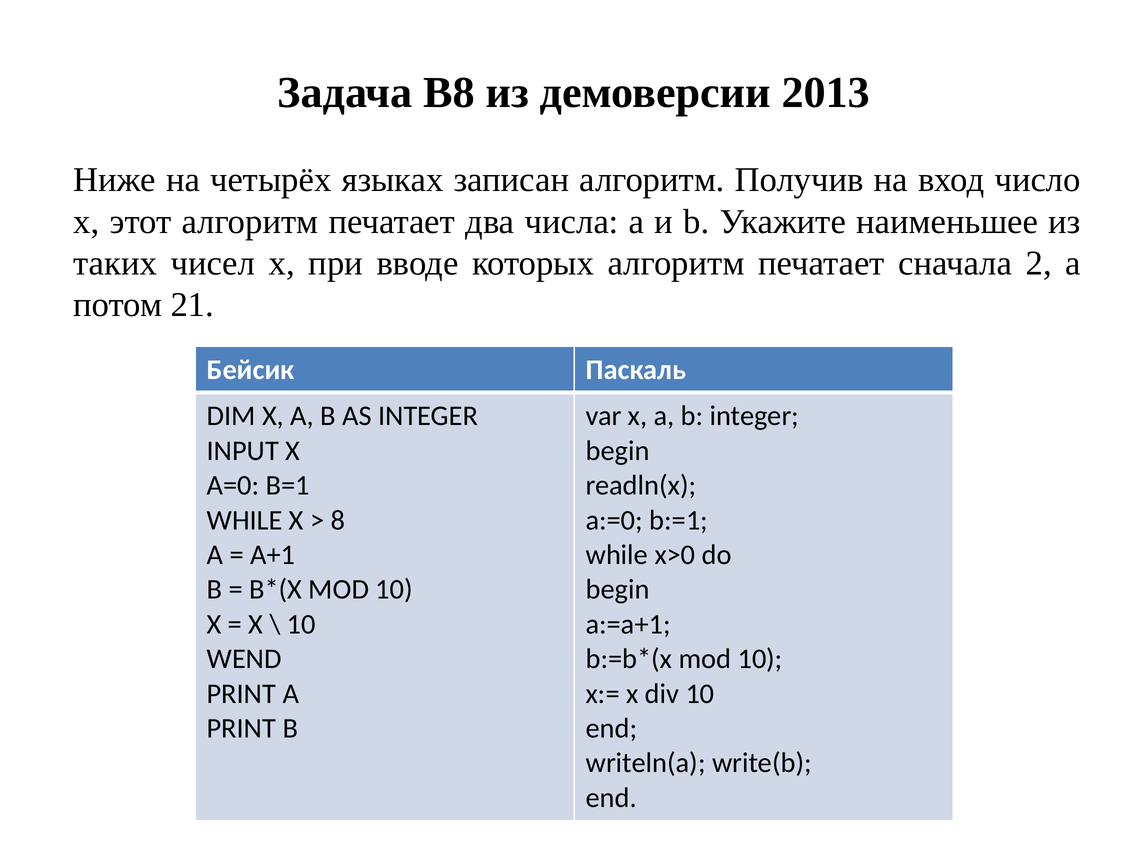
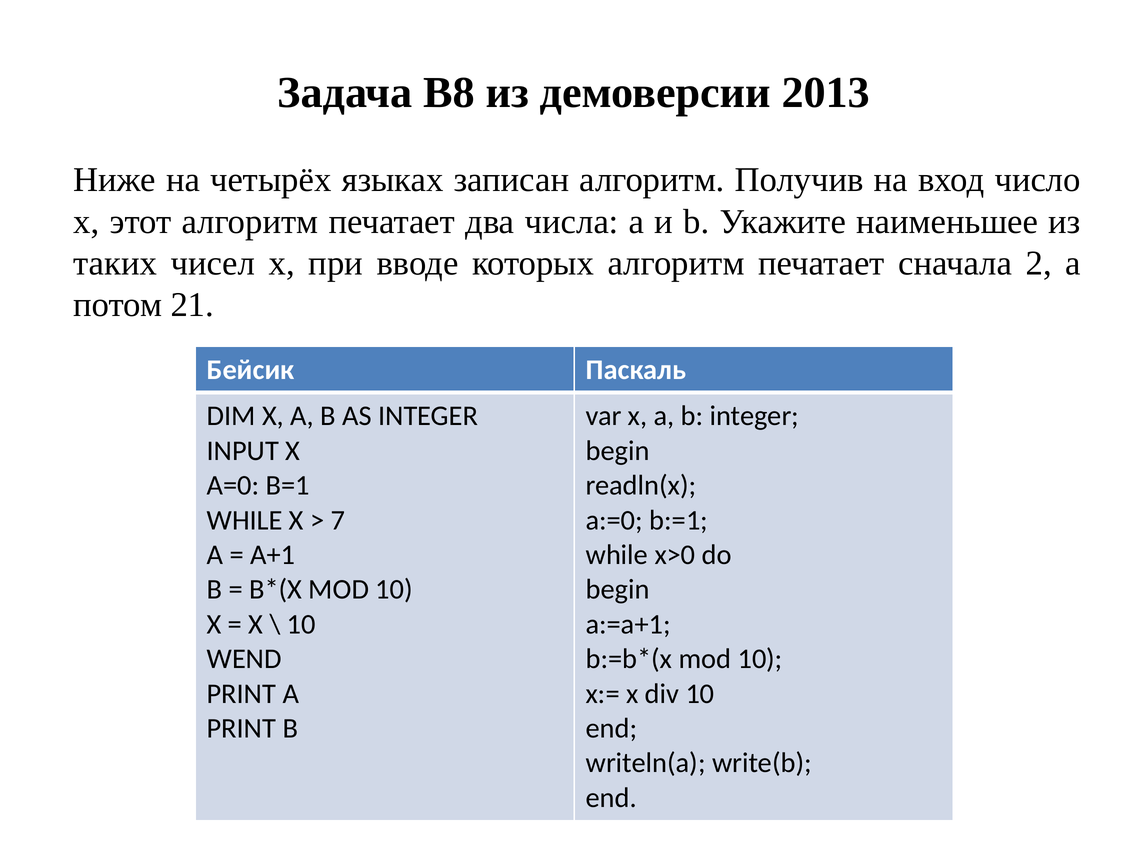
8: 8 -> 7 (338, 520)
